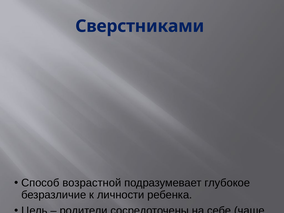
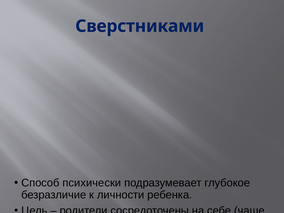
возрастной: возрастной -> психически (92, 183)
